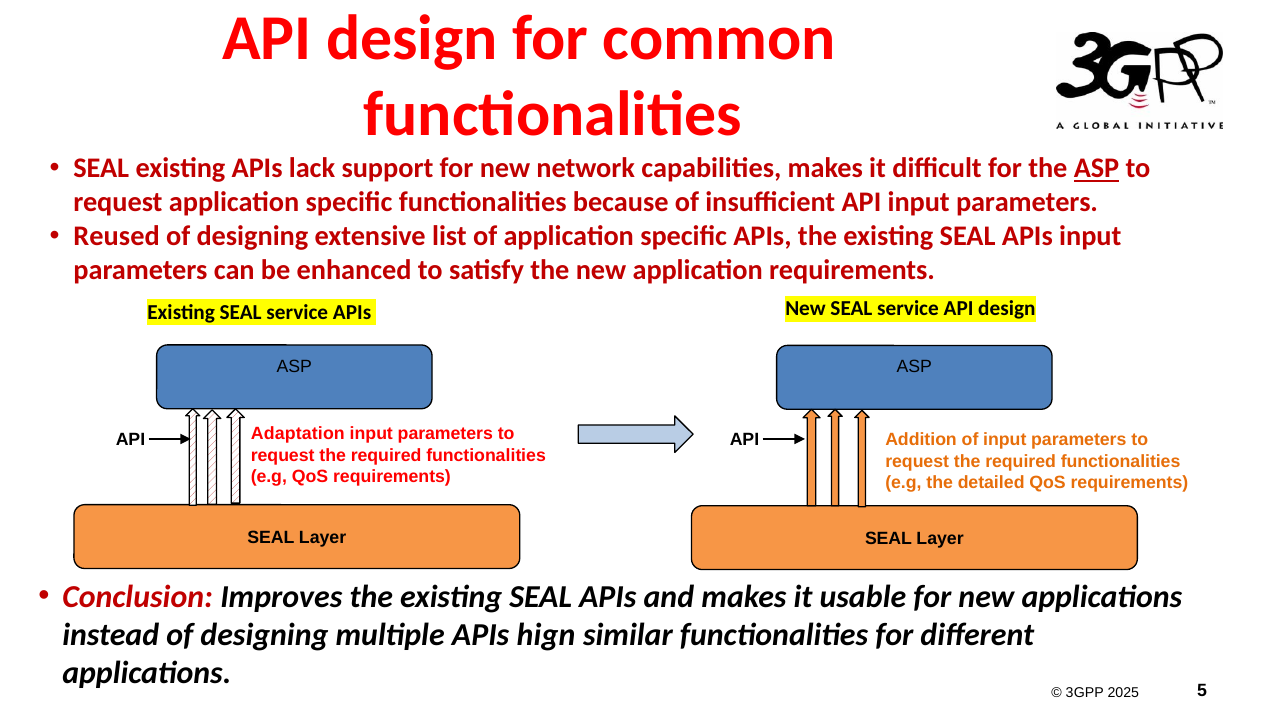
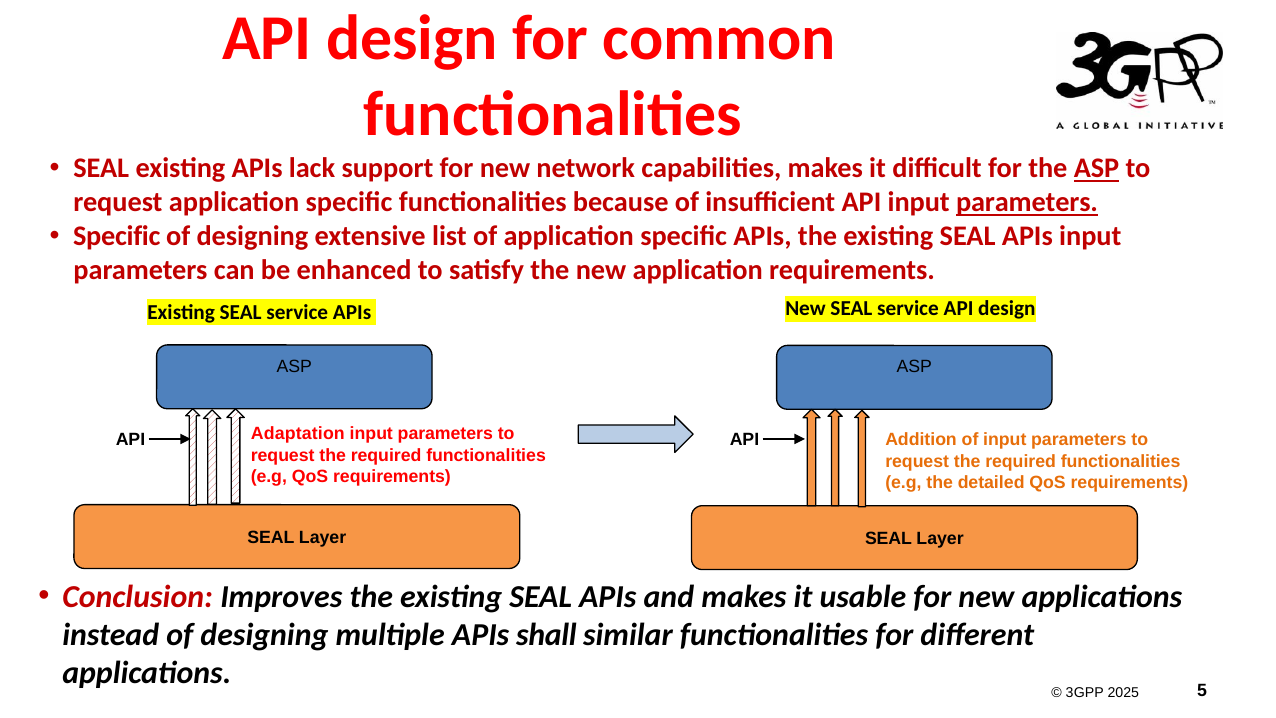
parameters underline: none -> present (1027, 202)
Reused: Reused -> Specific (117, 236)
hign: hign -> shall (546, 635)
